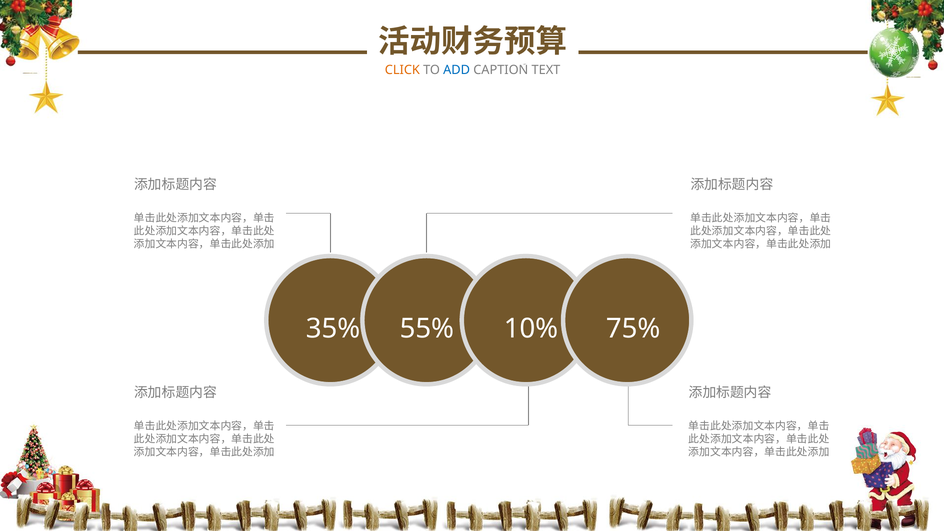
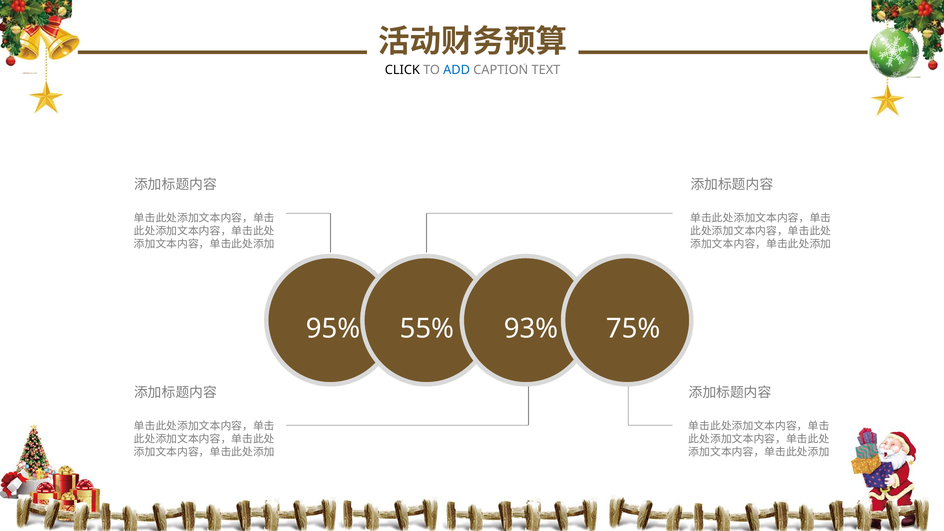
CLICK colour: orange -> black (402, 70)
35%: 35% -> 95% (333, 329)
10%: 10% -> 93% (531, 329)
